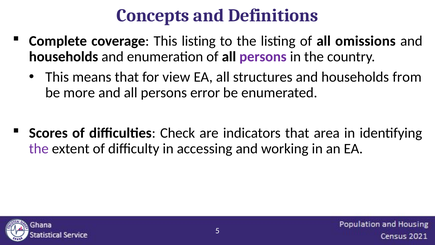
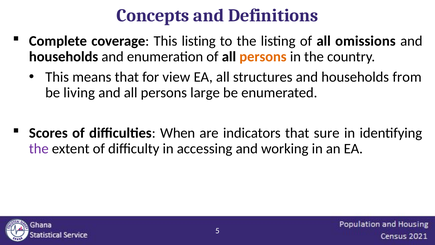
persons colour: purple -> orange (263, 57)
more: more -> living (79, 93)
error: error -> large (205, 93)
Check: Check -> When (178, 133)
area: area -> sure (327, 133)
